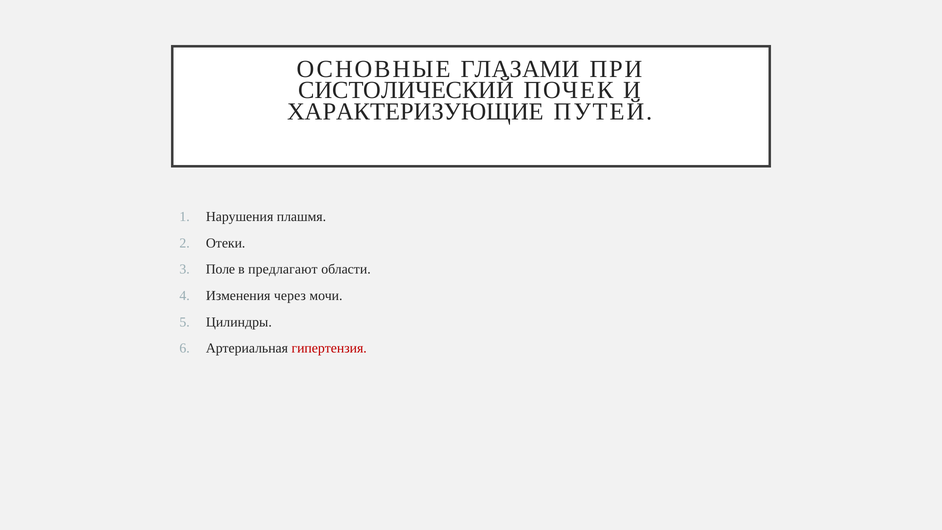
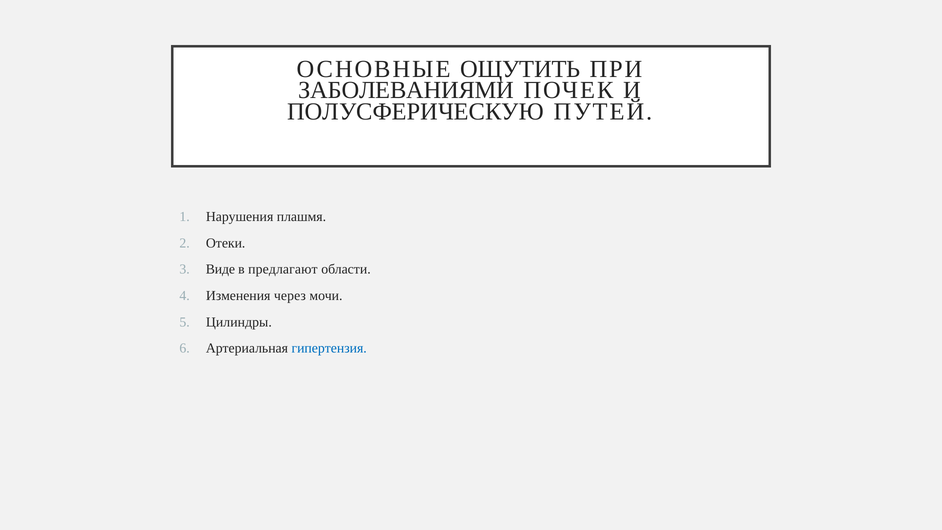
ГЛАЗАМИ: ГЛАЗАМИ -> ОЩУТИТЬ (520, 69)
СИСТОЛИЧЕСКИЙ: СИСТОЛИЧЕСКИЙ -> ЗАБОЛЕВАНИЯМИ (406, 90)
ХАРАКТЕРИЗУЮЩИЕ: ХАРАКТЕРИЗУЮЩИЕ -> ПОЛУСФЕРИЧЕСКУЮ (416, 111)
Поле: Поле -> Виде (220, 269)
гипертензия colour: red -> blue (329, 348)
